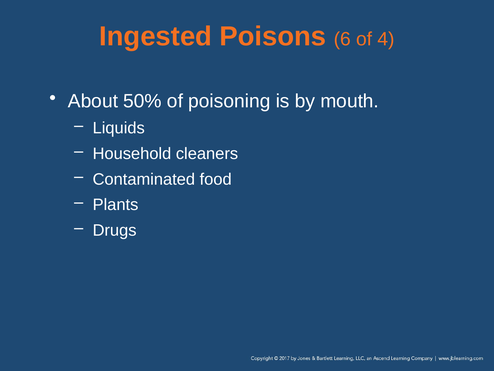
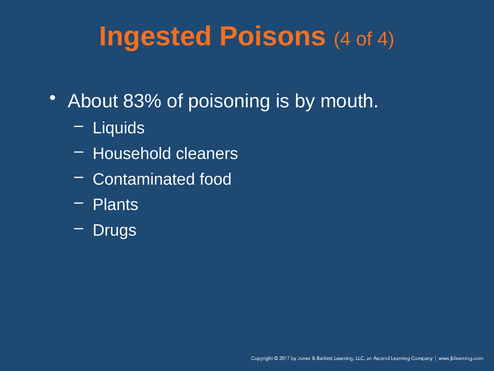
Poisons 6: 6 -> 4 (342, 39)
50%: 50% -> 83% (142, 101)
